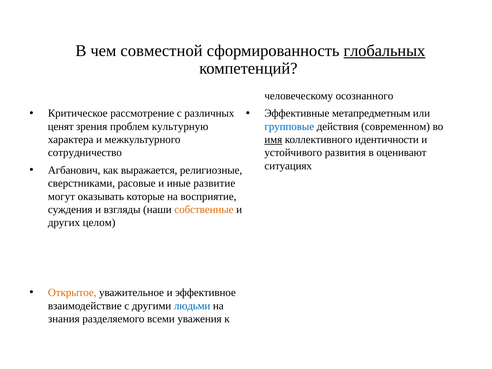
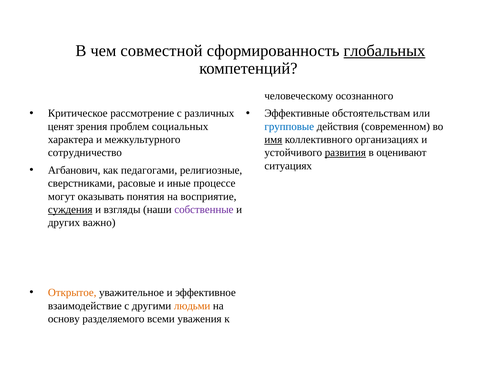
метапредметным: метапредметным -> обстоятельствам (371, 113)
культурную: культурную -> социальных (180, 126)
идентичности: идентичности -> организациях (387, 140)
развития underline: none -> present (345, 153)
выражается: выражается -> педагогами (149, 170)
развитие: развитие -> процессе (214, 183)
которые: которые -> понятия (146, 196)
суждения underline: none -> present (70, 210)
собственные colour: orange -> purple (204, 210)
целом: целом -> важно (99, 223)
людьми colour: blue -> orange (192, 306)
знания: знания -> основу (64, 319)
